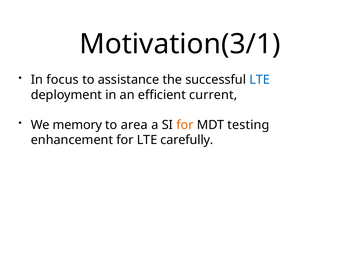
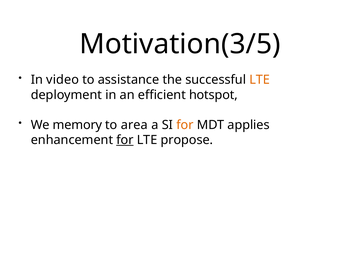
Motivation(3/1: Motivation(3/1 -> Motivation(3/5 (180, 44)
focus: focus -> video (63, 80)
LTE colour: blue -> orange (260, 80)
current: current -> hotspot (213, 95)
testing: testing -> applies (249, 125)
for underline: none -> present (125, 140)
carefully: carefully -> propose (187, 140)
